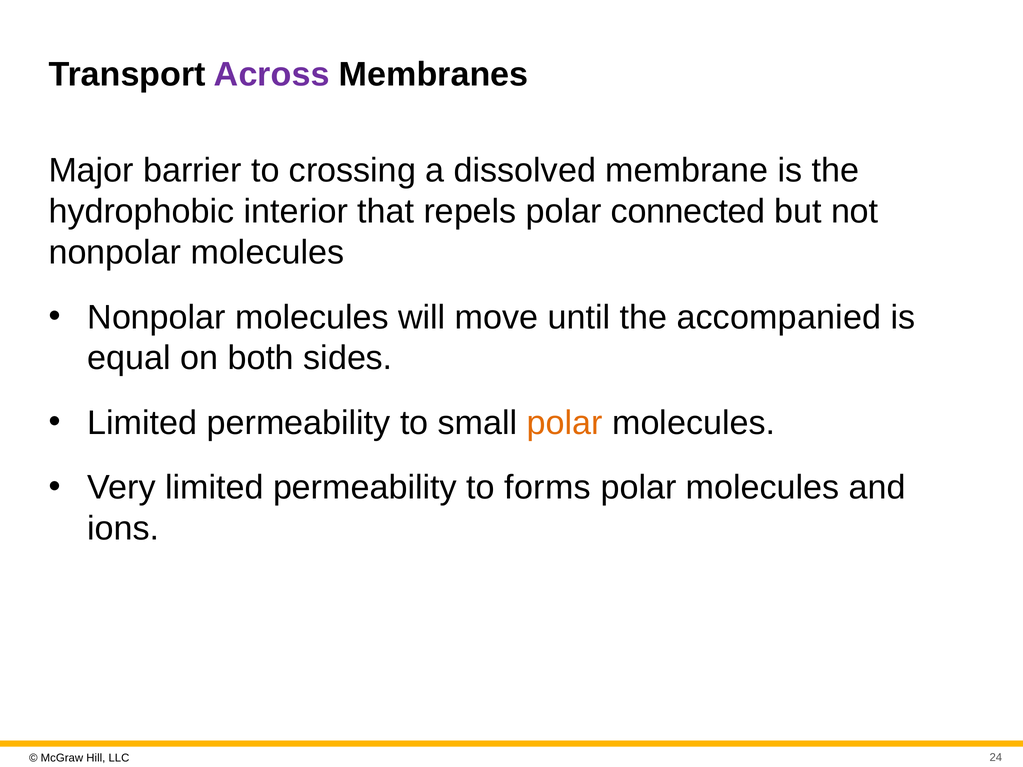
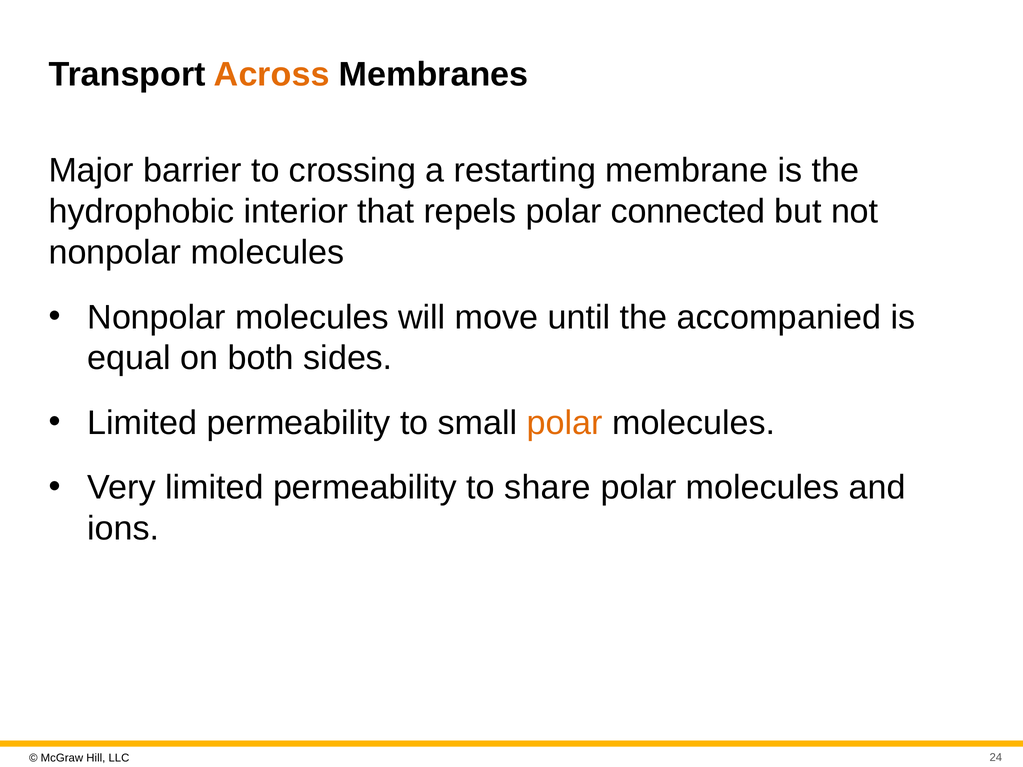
Across colour: purple -> orange (272, 74)
dissolved: dissolved -> restarting (525, 171)
forms: forms -> share (548, 488)
